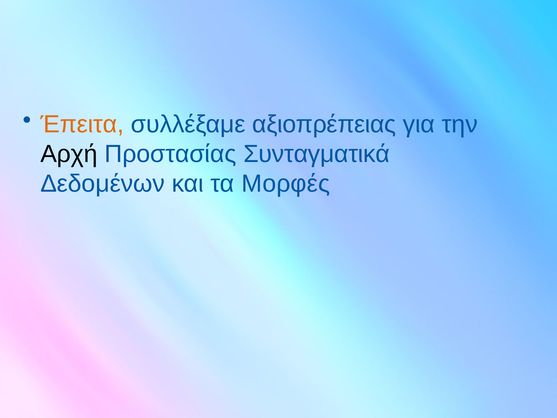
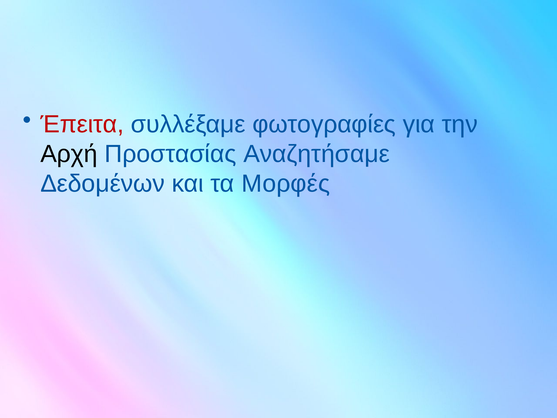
Έπειτα colour: orange -> red (82, 124)
αξιοπρέπειας: αξιοπρέπειας -> φωτογραφίες (324, 124)
Συνταγματικά: Συνταγματικά -> Αναζητήσαμε (317, 154)
